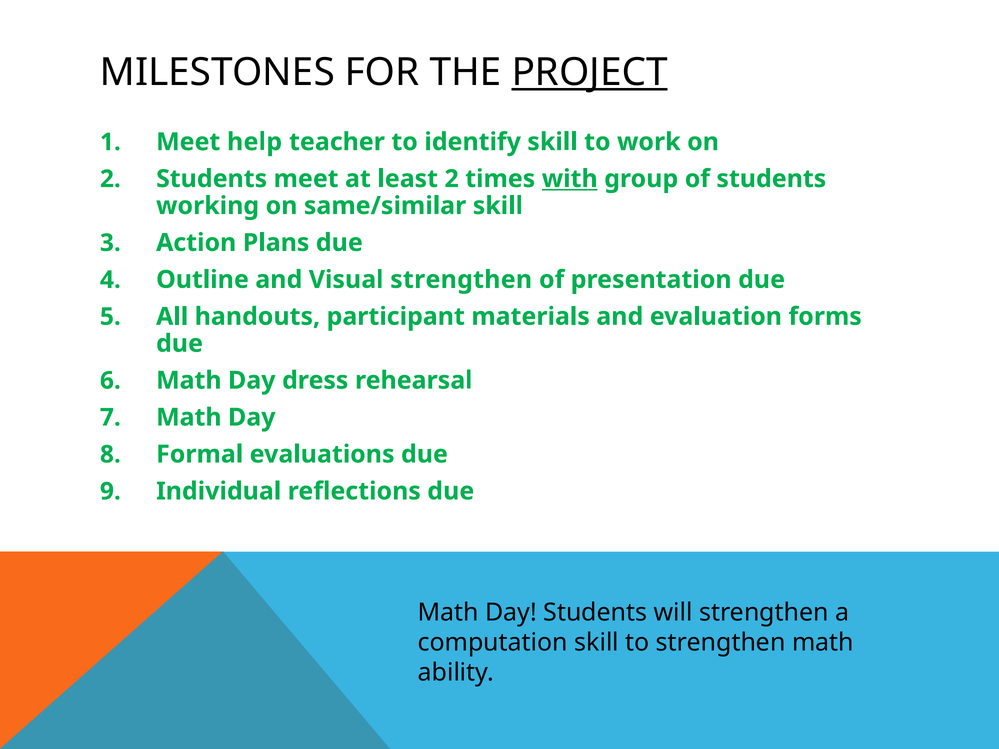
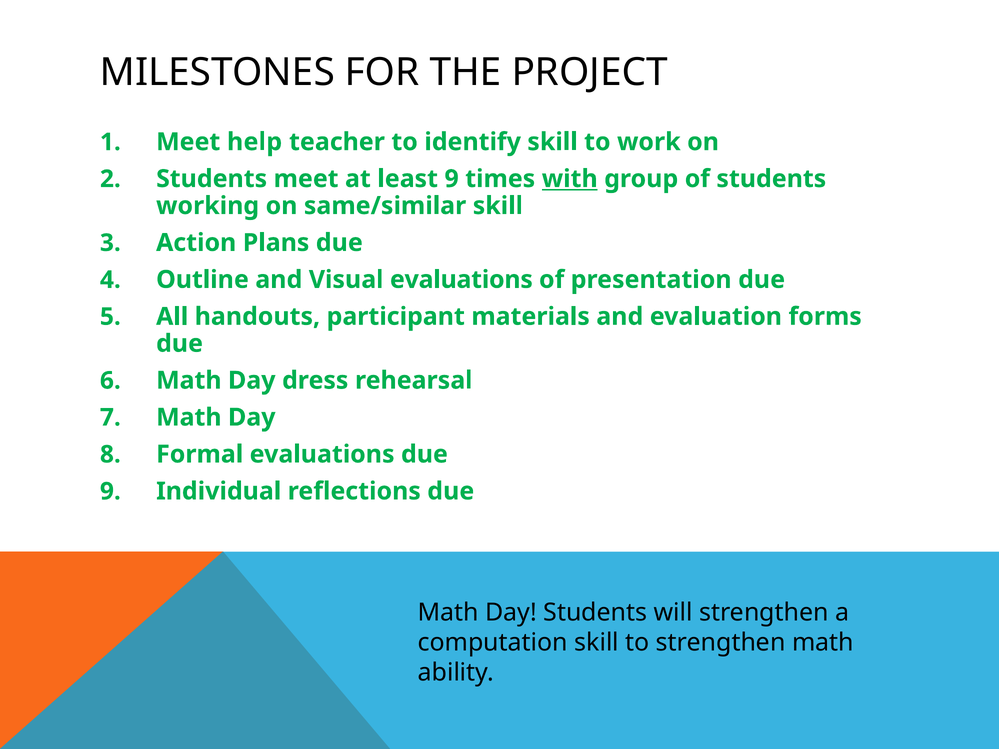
PROJECT underline: present -> none (590, 73)
least 2: 2 -> 9 (452, 179)
Visual strengthen: strengthen -> evaluations (461, 280)
